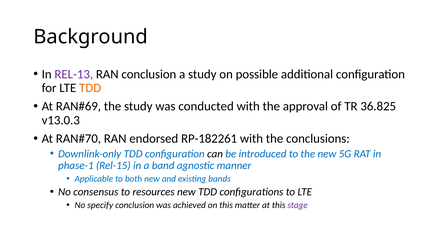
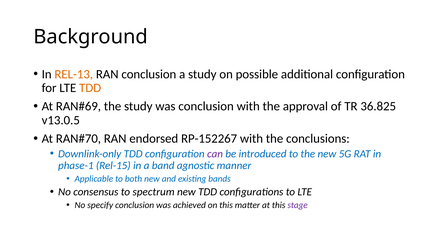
REL-13 colour: purple -> orange (74, 74)
was conducted: conducted -> conclusion (206, 106)
v13.0.3: v13.0.3 -> v13.0.5 (61, 120)
RP-182261: RP-182261 -> RP-152267 (209, 139)
can colour: black -> purple (215, 154)
resources: resources -> spectrum (154, 192)
